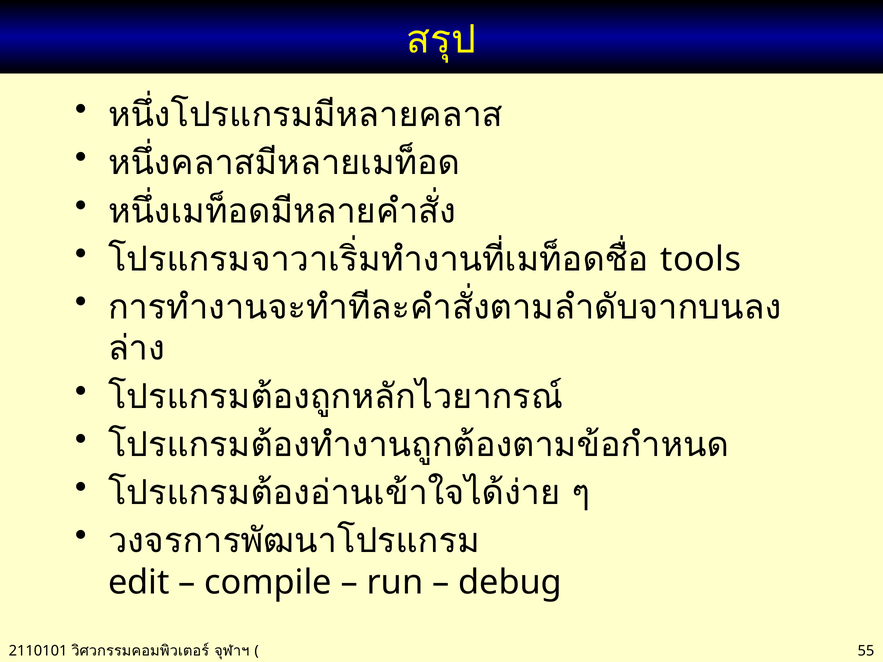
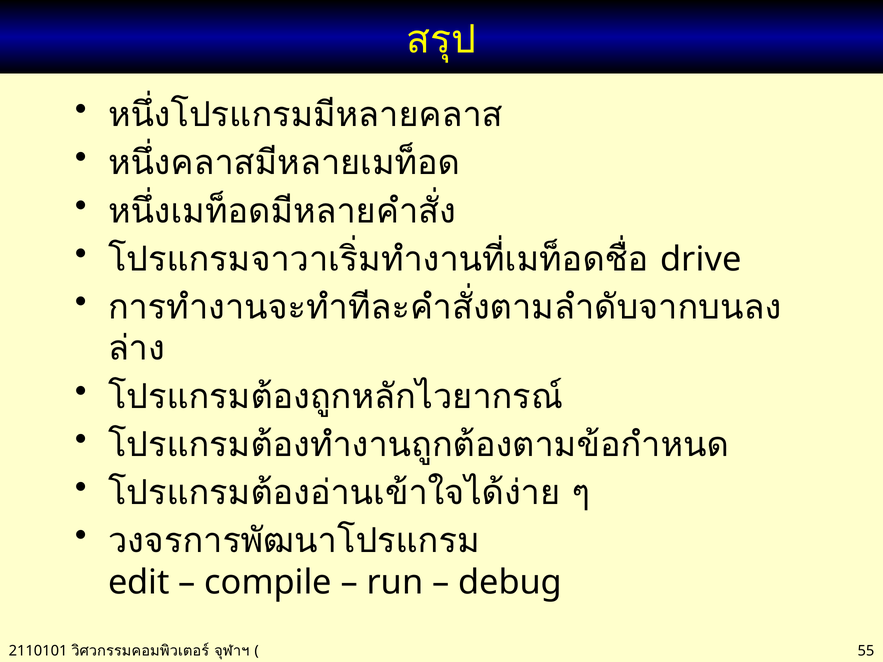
tools: tools -> drive (701, 259)
